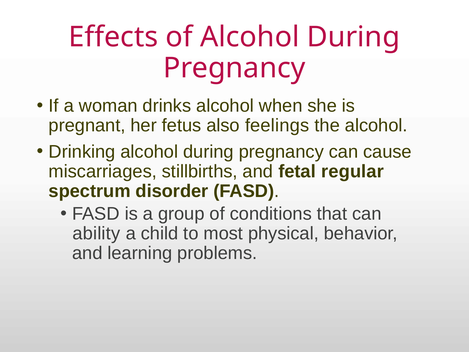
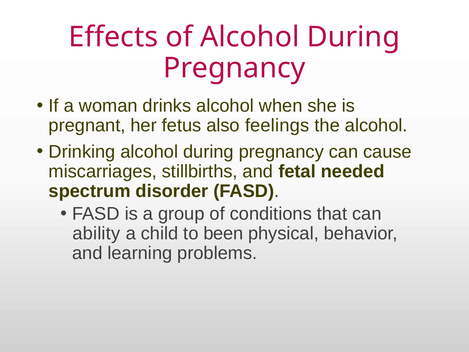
regular: regular -> needed (353, 171)
most: most -> been (223, 233)
